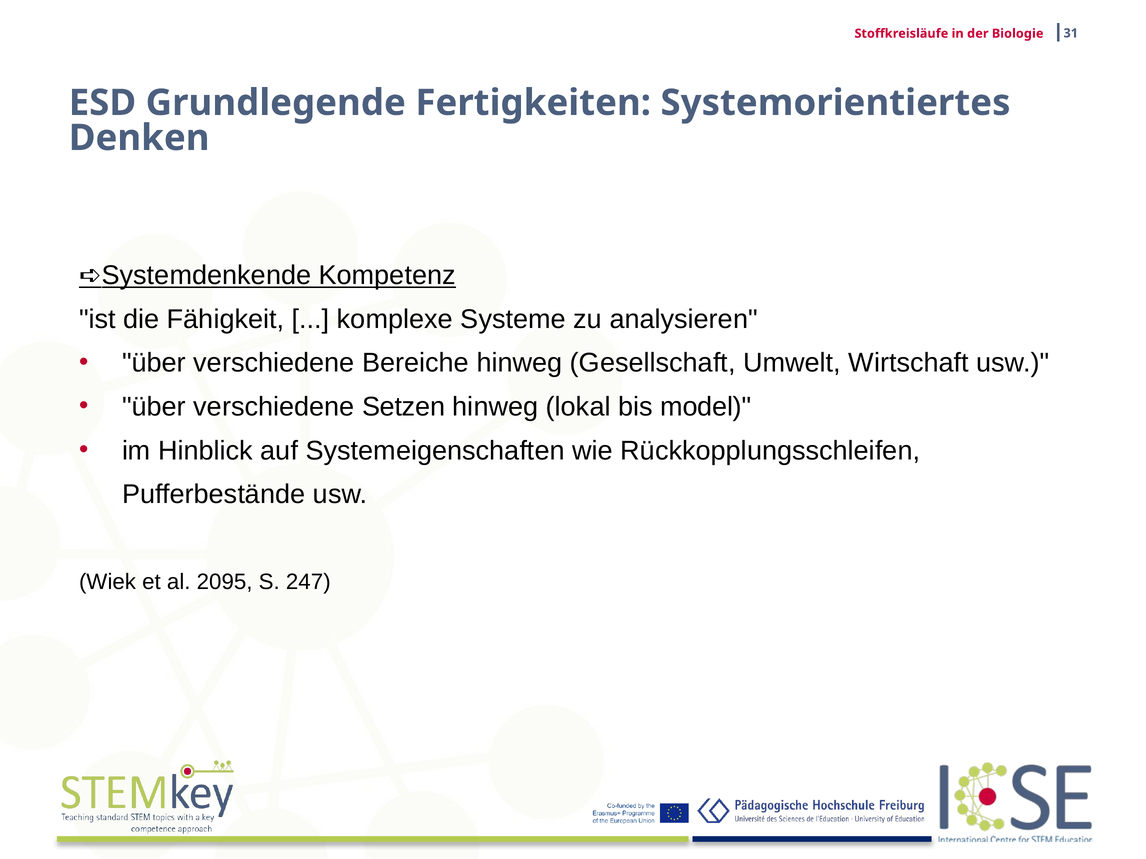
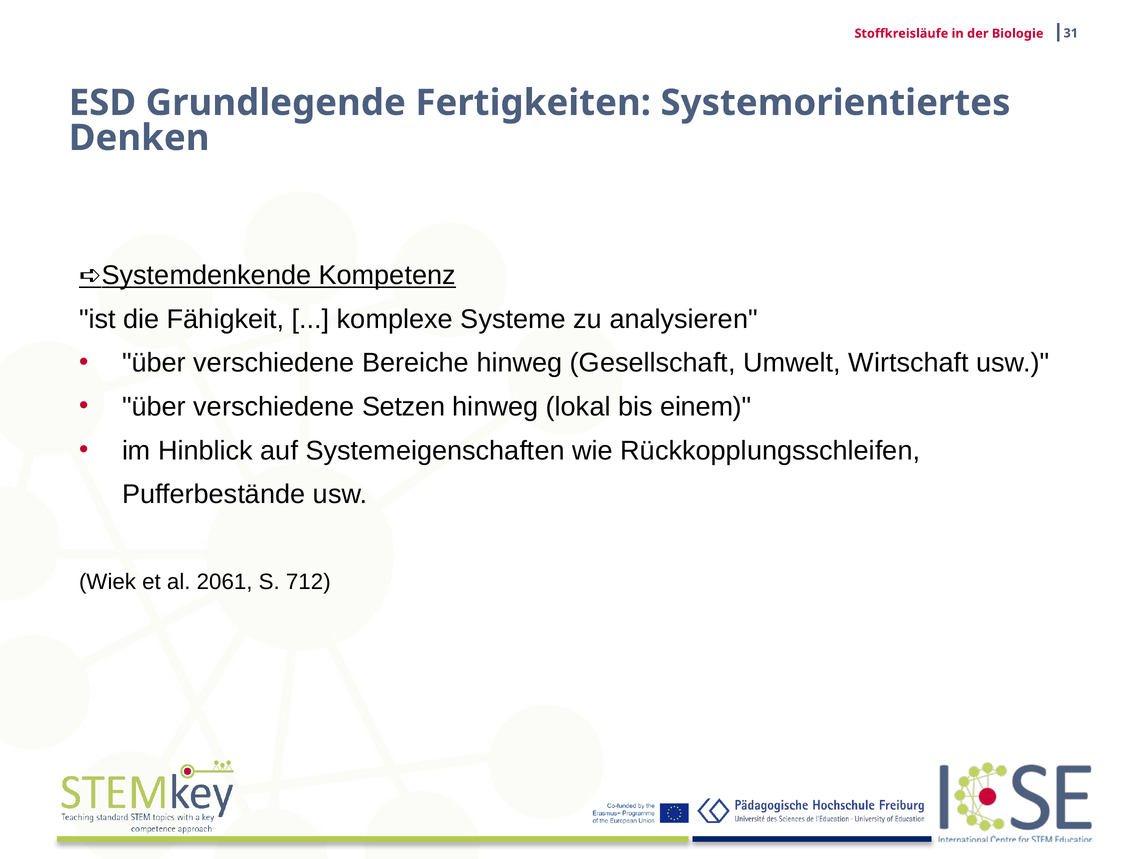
model: model -> einem (706, 407)
2095: 2095 -> 2061 (225, 582)
247: 247 -> 712 (308, 582)
